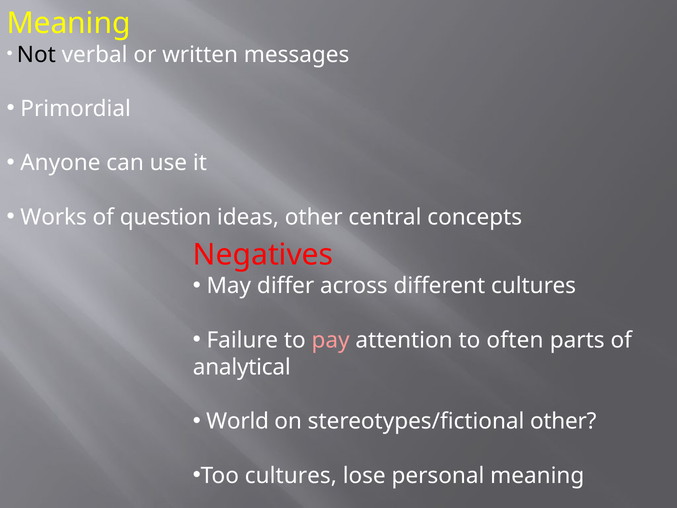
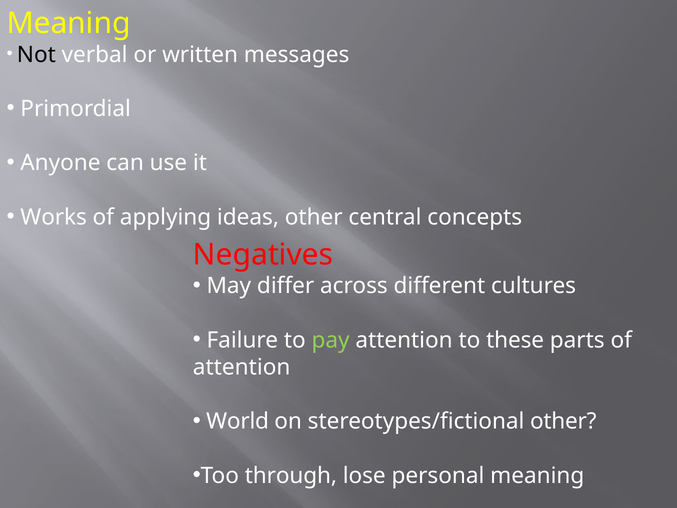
question: question -> applying (166, 217)
pay colour: pink -> light green (331, 340)
often: often -> these (515, 340)
analytical: analytical -> attention (242, 367)
Too cultures: cultures -> through (291, 475)
